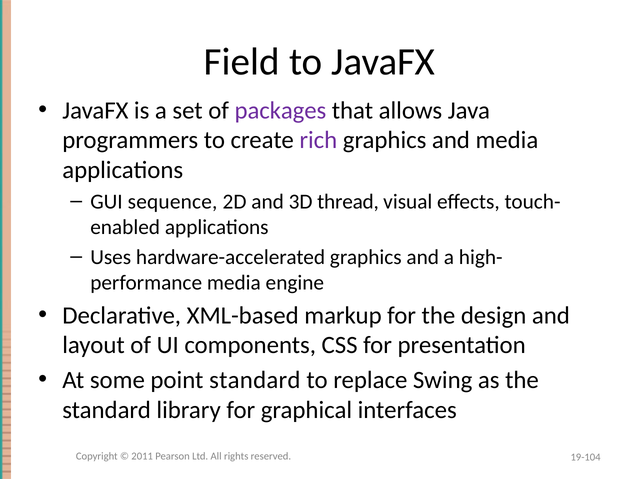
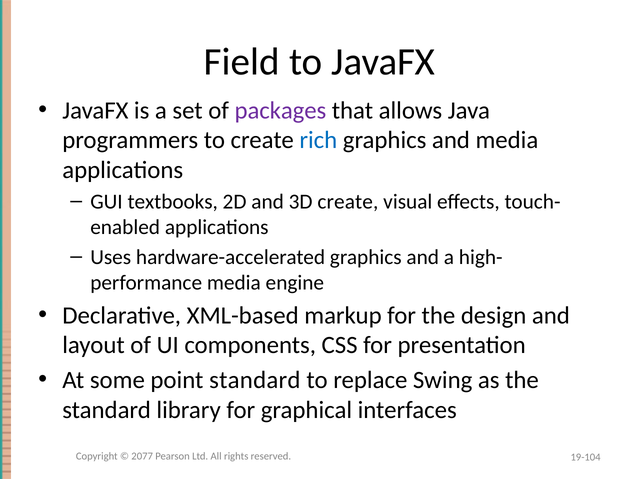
rich colour: purple -> blue (318, 140)
sequence: sequence -> textbooks (173, 202)
3D thread: thread -> create (348, 202)
2011: 2011 -> 2077 (142, 457)
